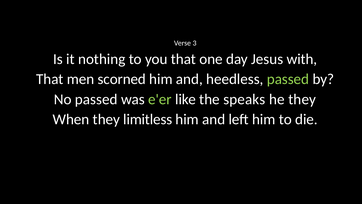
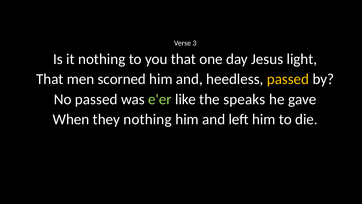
with: with -> light (302, 59)
passed colour: light green -> yellow (288, 79)
he they: they -> gave (302, 99)
they limitless: limitless -> nothing (148, 119)
